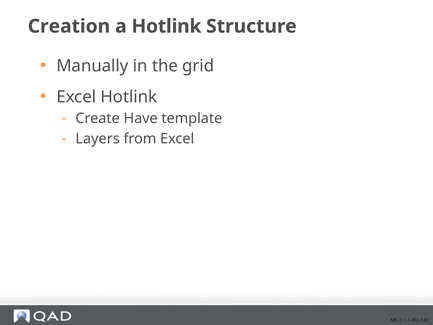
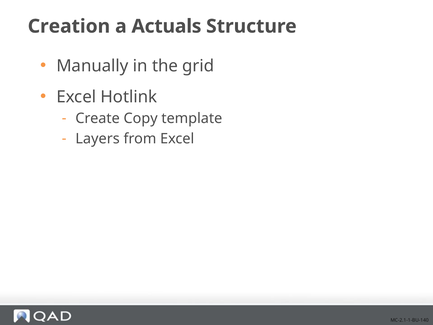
a Hotlink: Hotlink -> Actuals (166, 26)
Have: Have -> Copy (141, 118)
